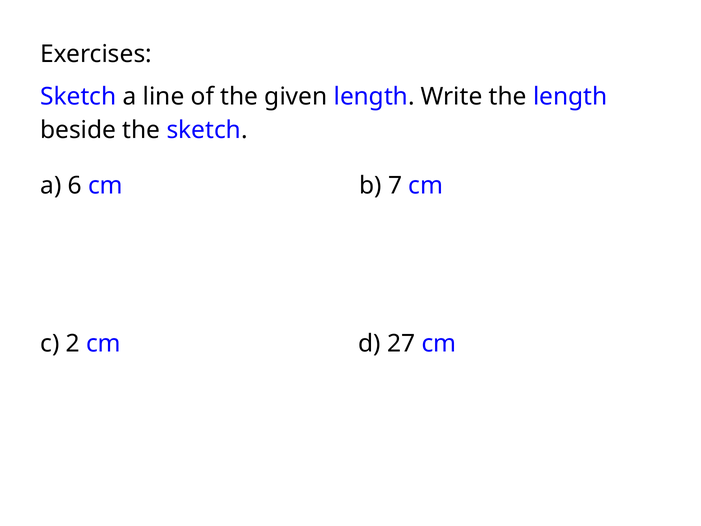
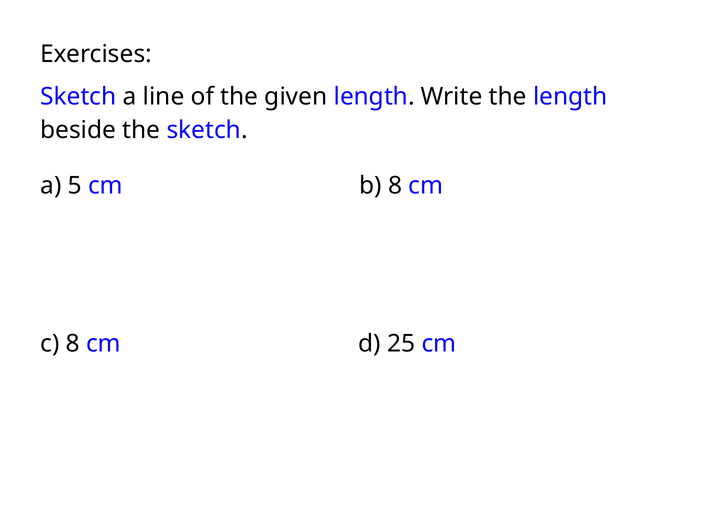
6: 6 -> 5 (75, 186)
b 7: 7 -> 8 (395, 186)
c 2: 2 -> 8 (73, 343)
27: 27 -> 25 (401, 343)
